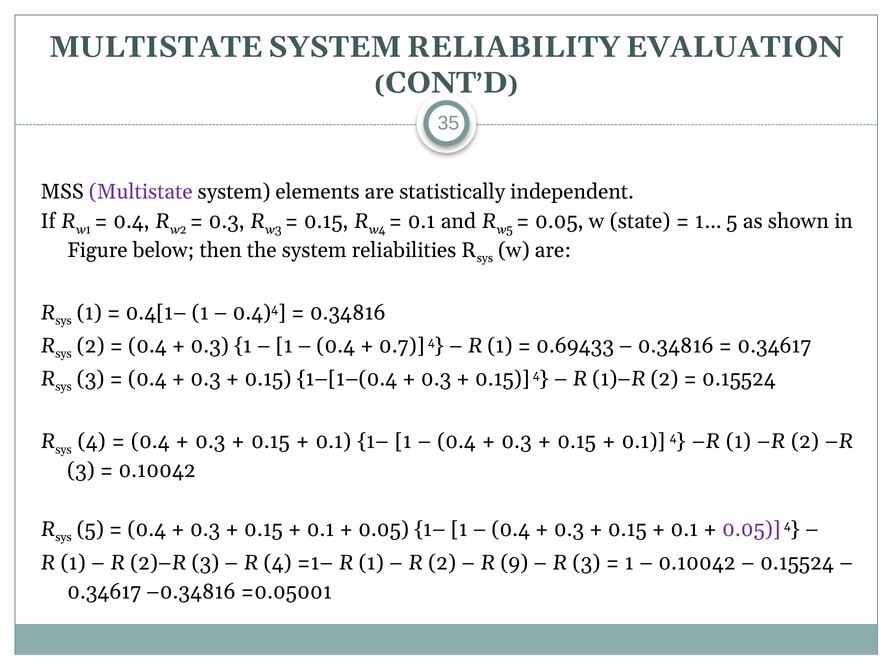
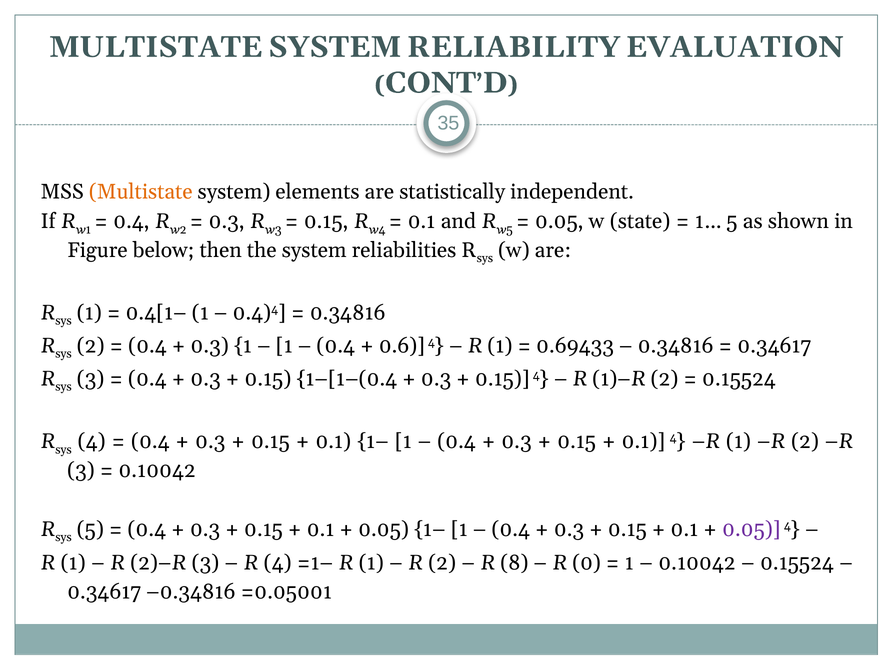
Multistate colour: purple -> orange (141, 192)
0.7: 0.7 -> 0.6 (402, 346)
9: 9 -> 8 (514, 563)
3: 3 -> 0 (587, 563)
